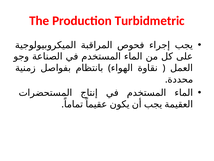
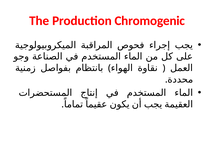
Turbidmetric: Turbidmetric -> Chromogenic (150, 21)
